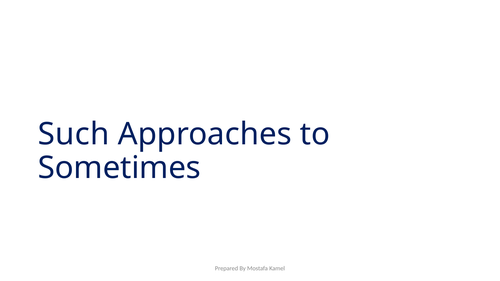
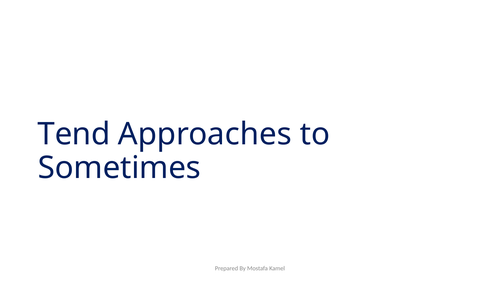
Such: Such -> Tend (74, 134)
